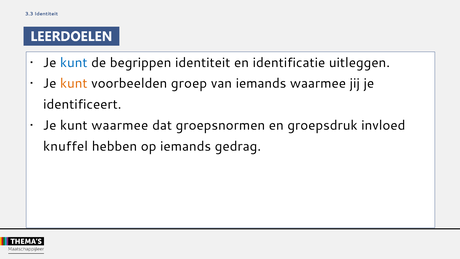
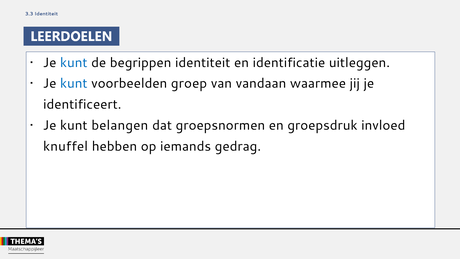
kunt colour: orange -> blue (74, 83)
van iemands: iemands -> vandaan (261, 83)
kunt waarmee: waarmee -> belangen (120, 125)
